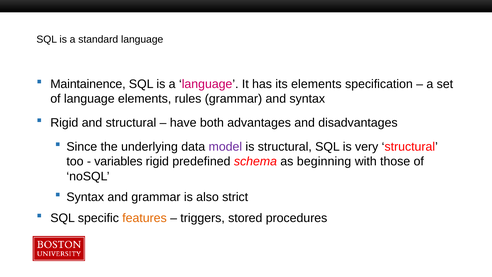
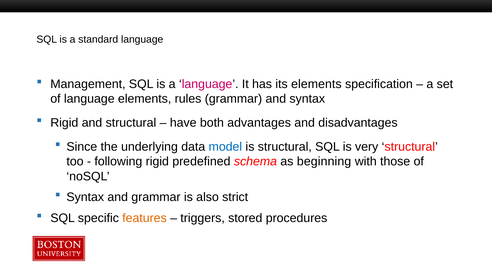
Maintainence: Maintainence -> Management (88, 84)
model colour: purple -> blue (225, 147)
variables: variables -> following (118, 161)
